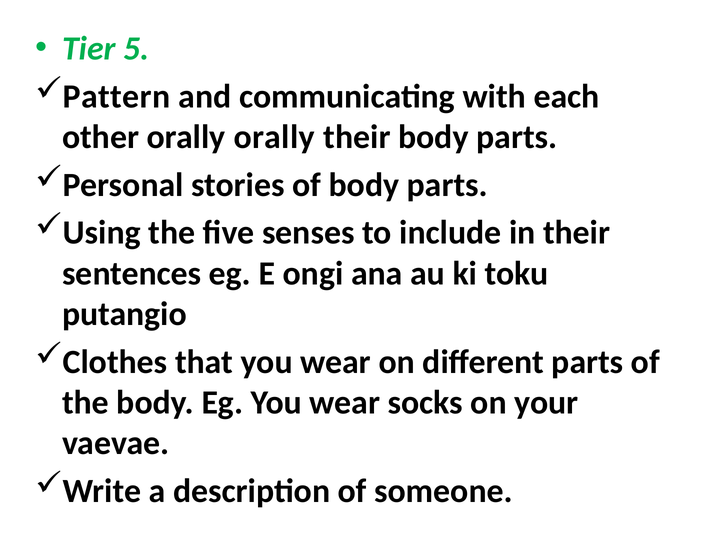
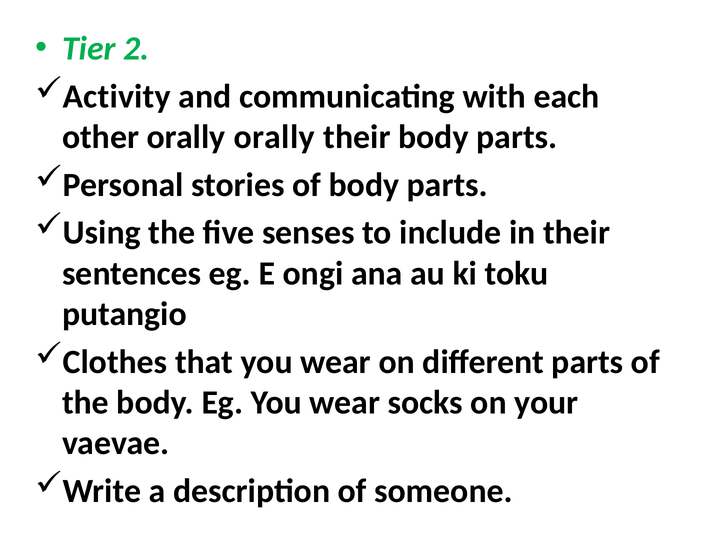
5: 5 -> 2 (136, 49)
Pattern: Pattern -> Activity (117, 96)
